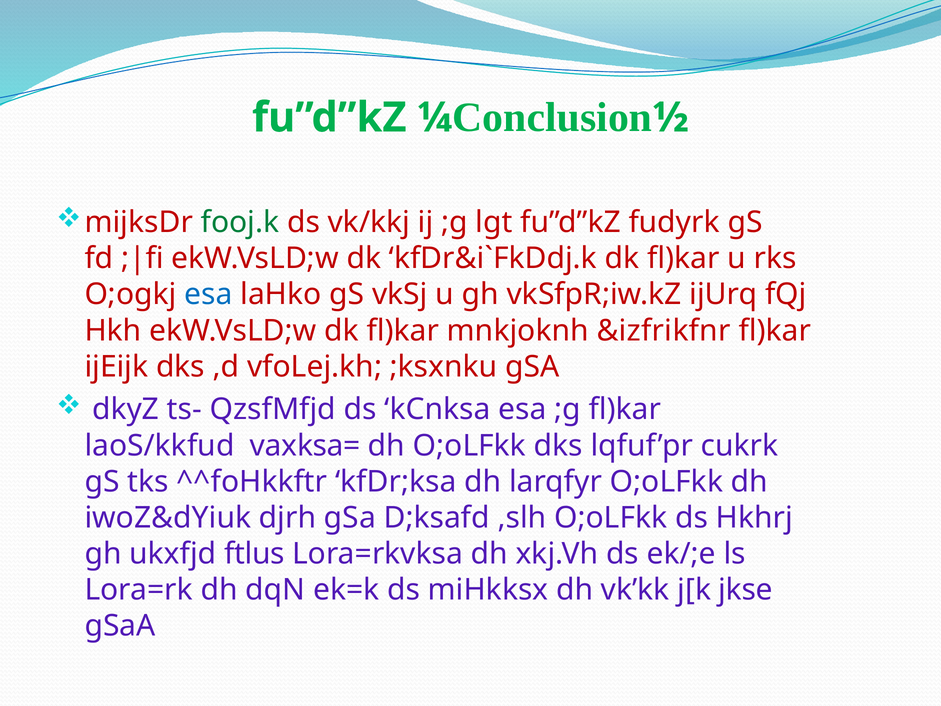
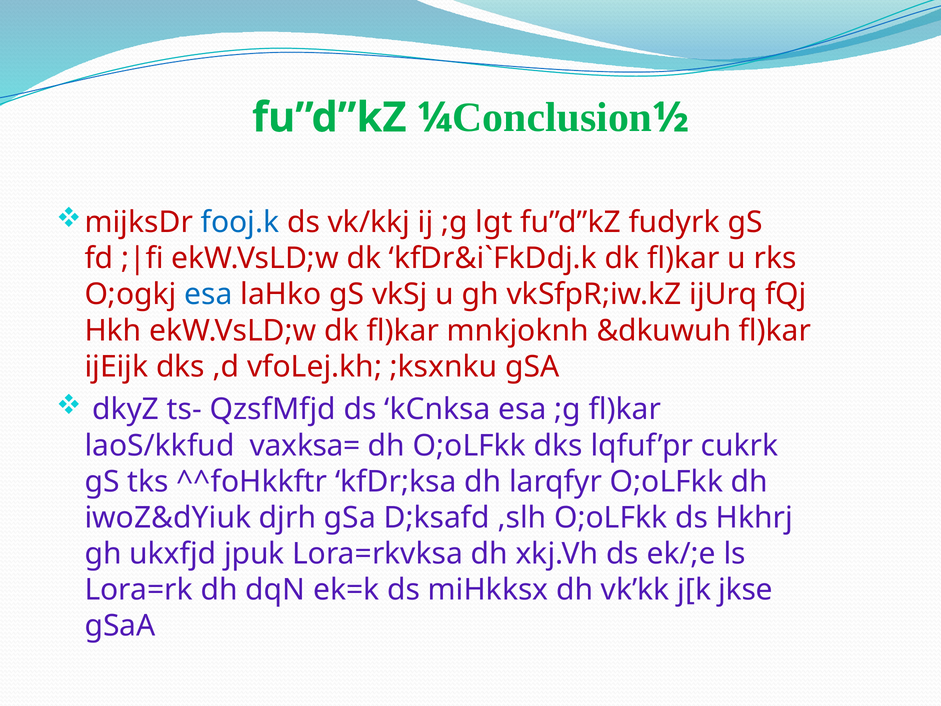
fooj.k colour: green -> blue (240, 222)
&izfrikfnr: &izfrikfnr -> &dkuwuh (664, 331)
ftlus: ftlus -> jpuk (254, 554)
